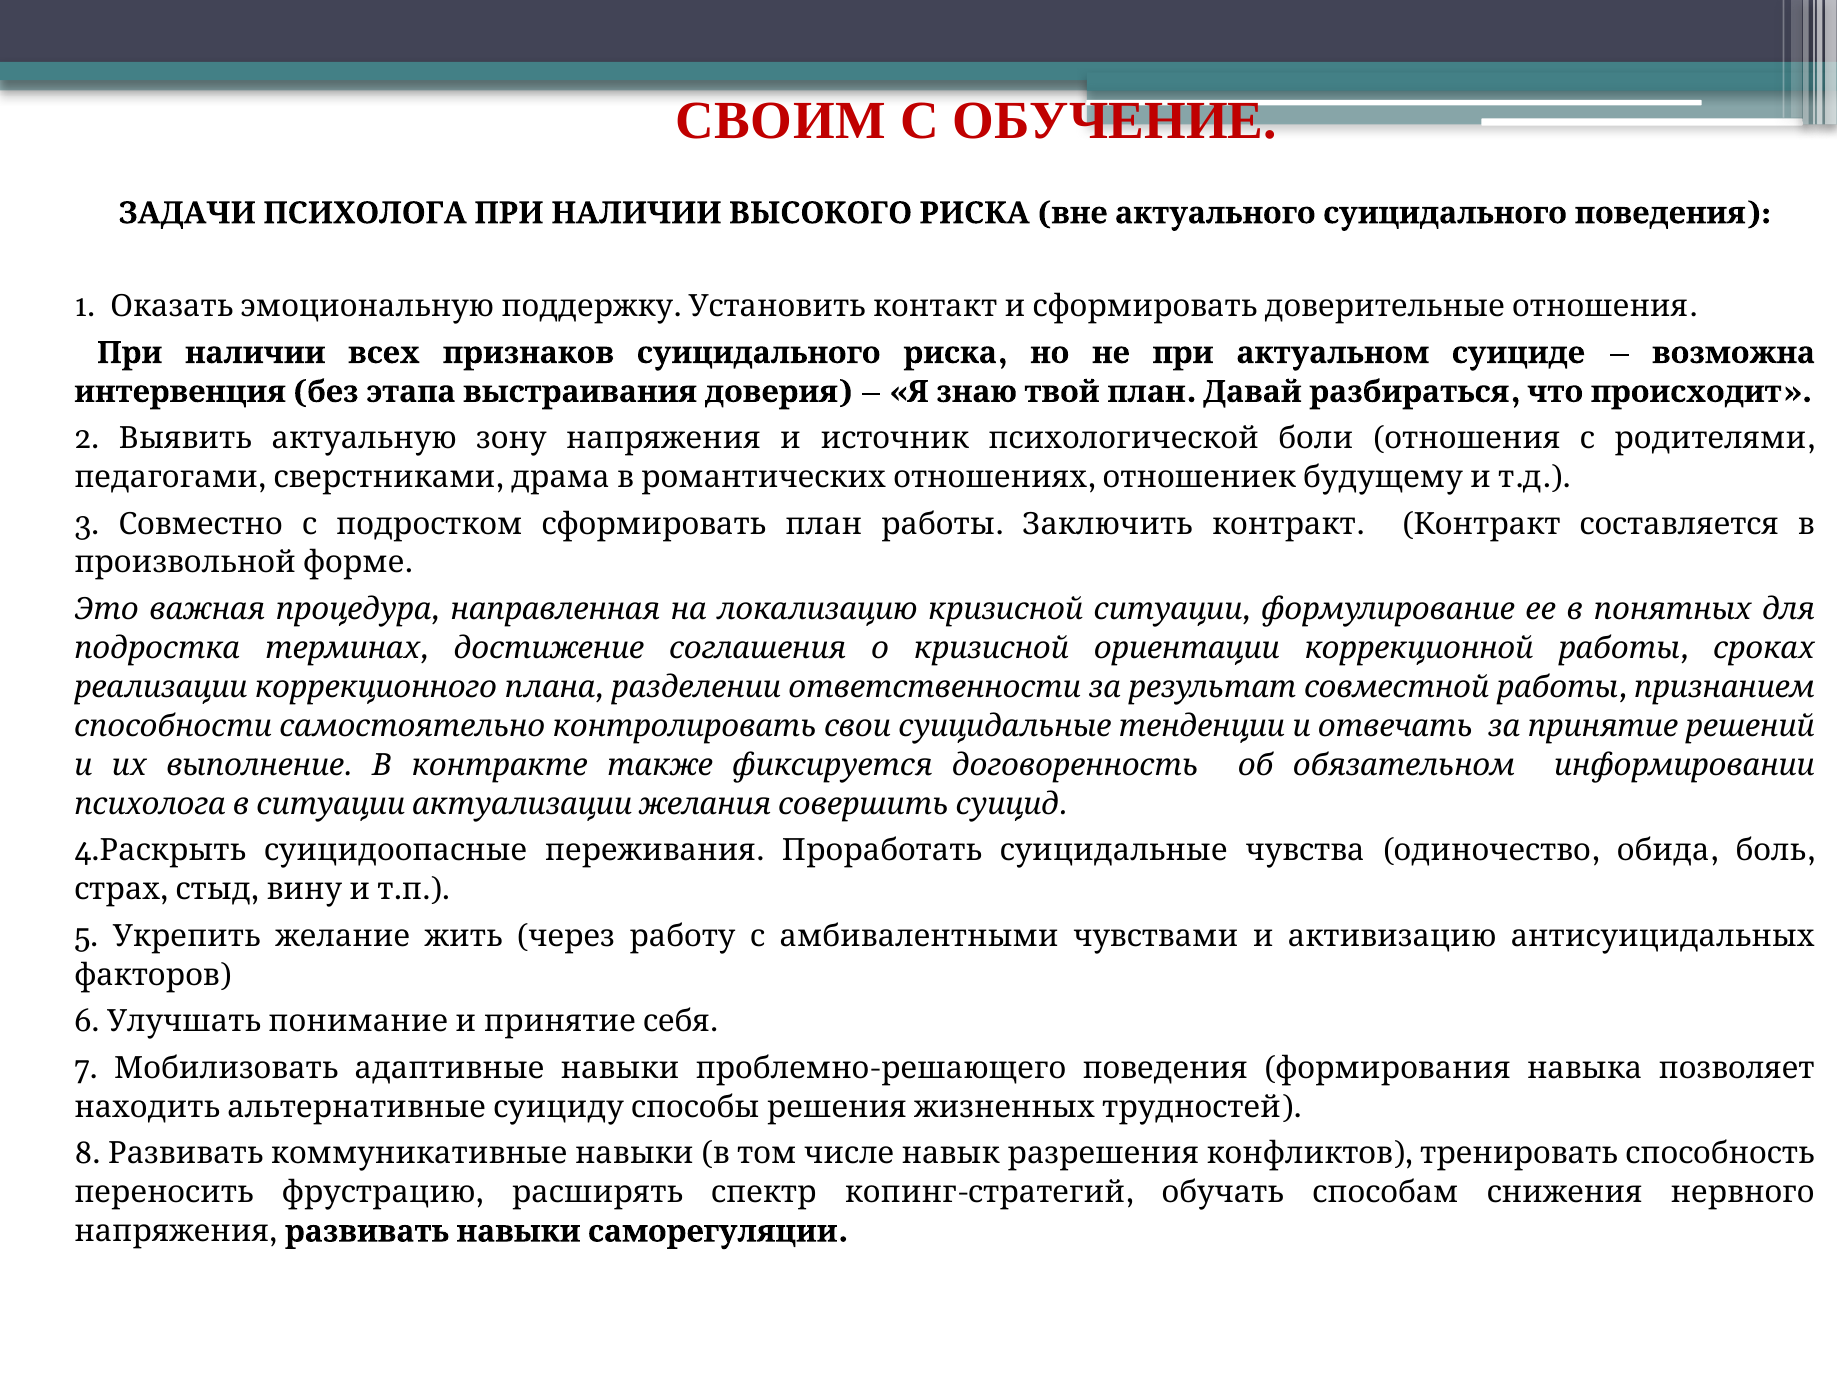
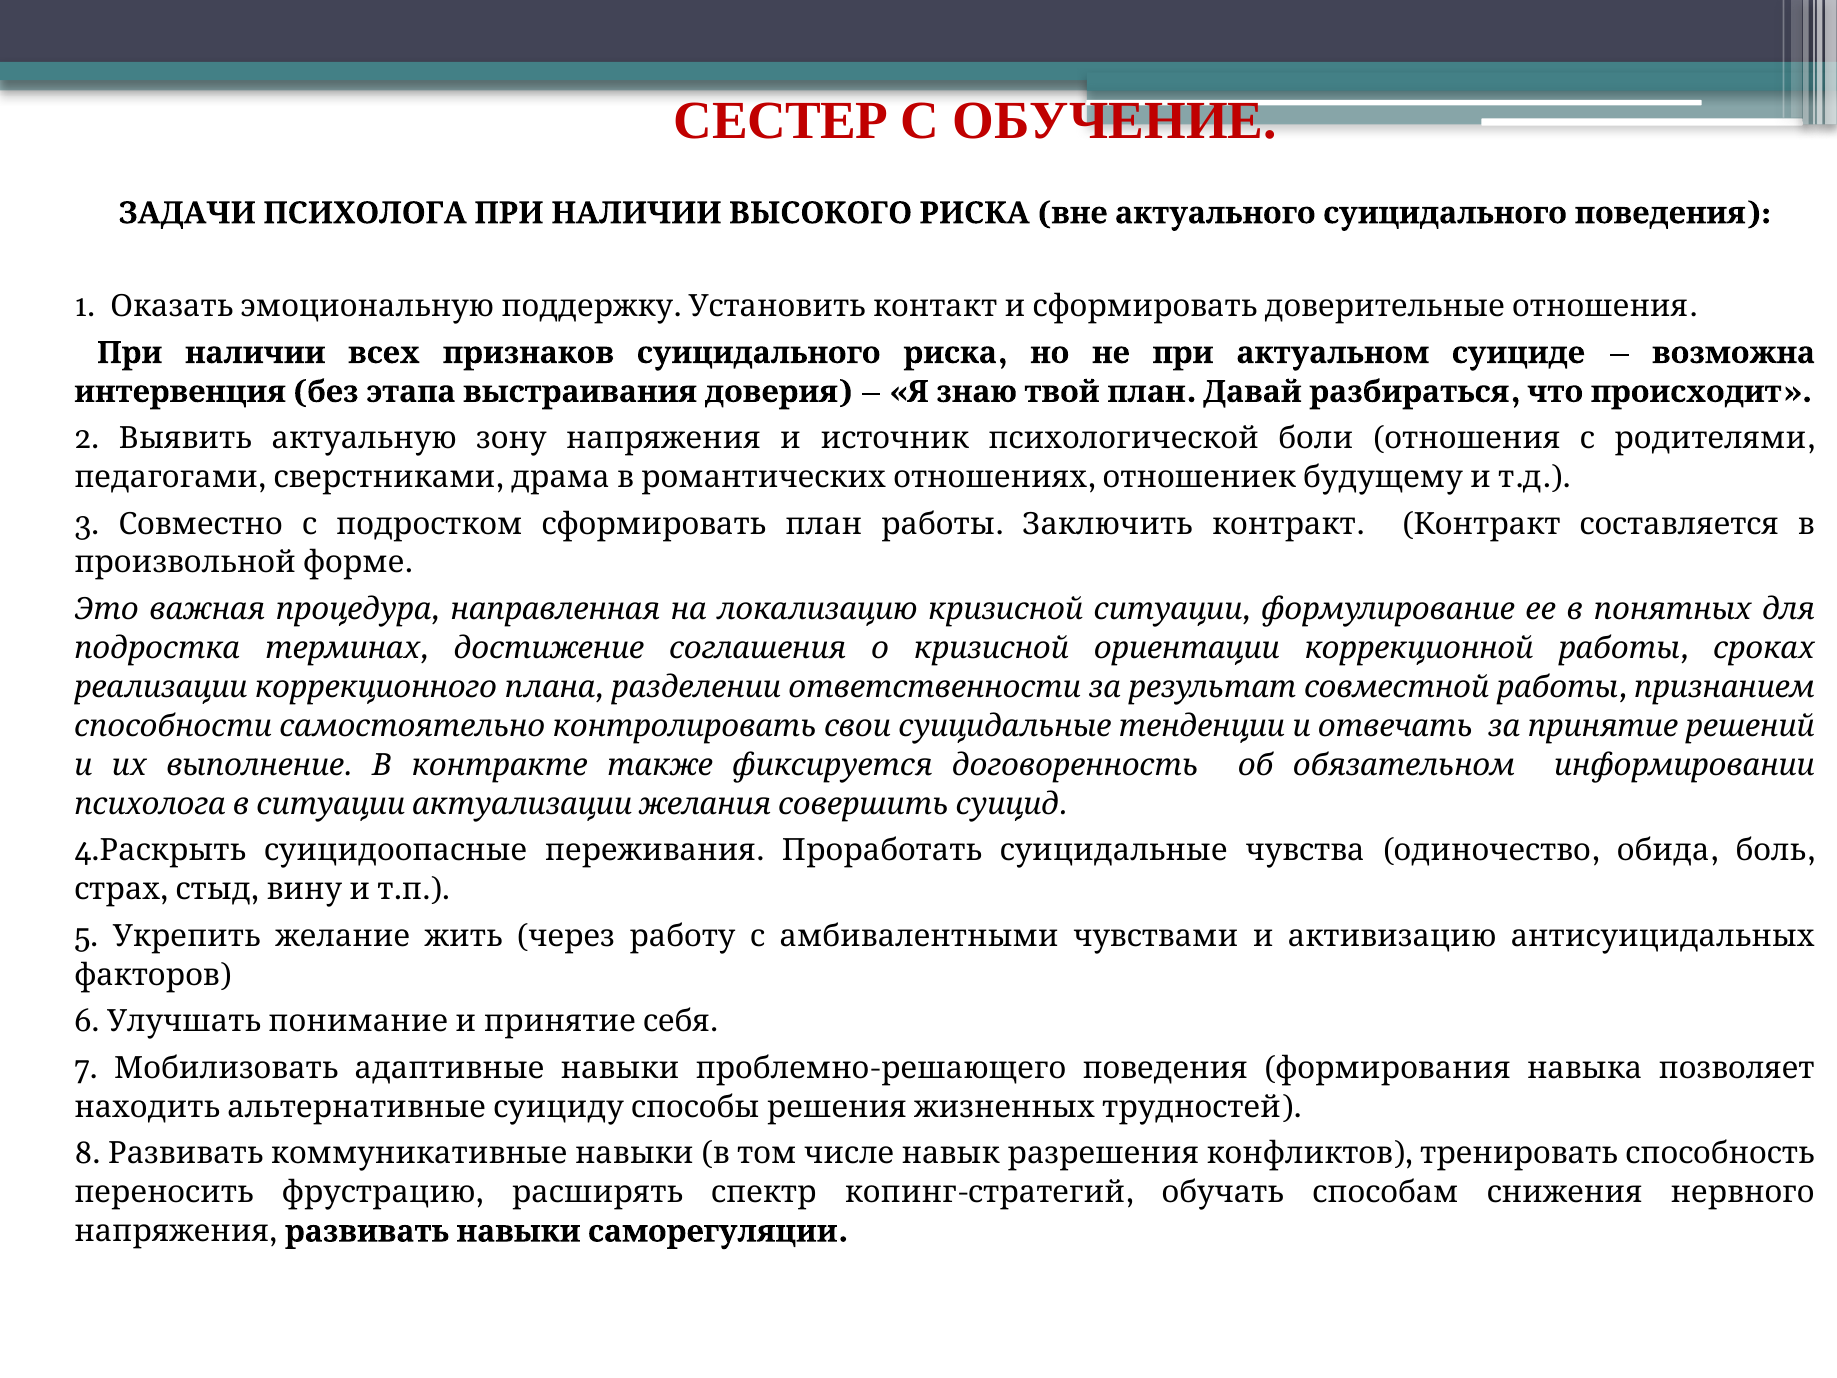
СВОИМ: СВОИМ -> СЕСТЕР (781, 120)
